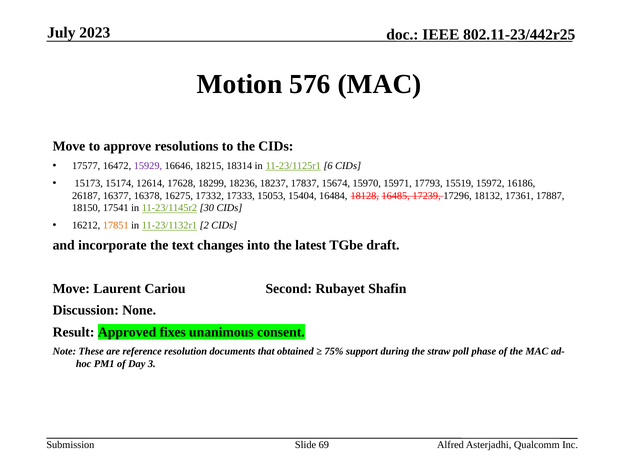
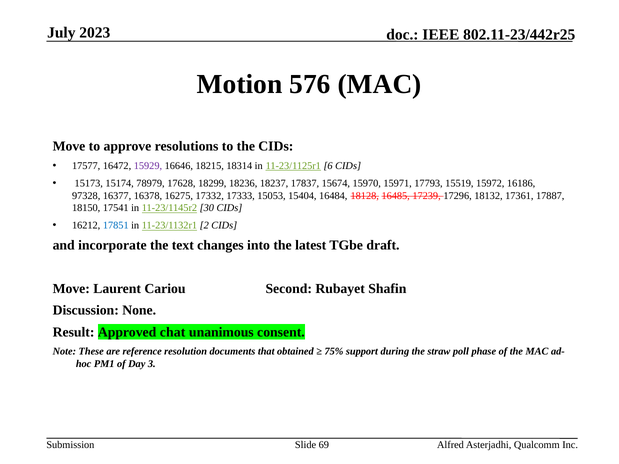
12614: 12614 -> 78979 (151, 183)
26187: 26187 -> 97328 (86, 196)
17851 colour: orange -> blue (116, 226)
fixes: fixes -> chat (173, 332)
